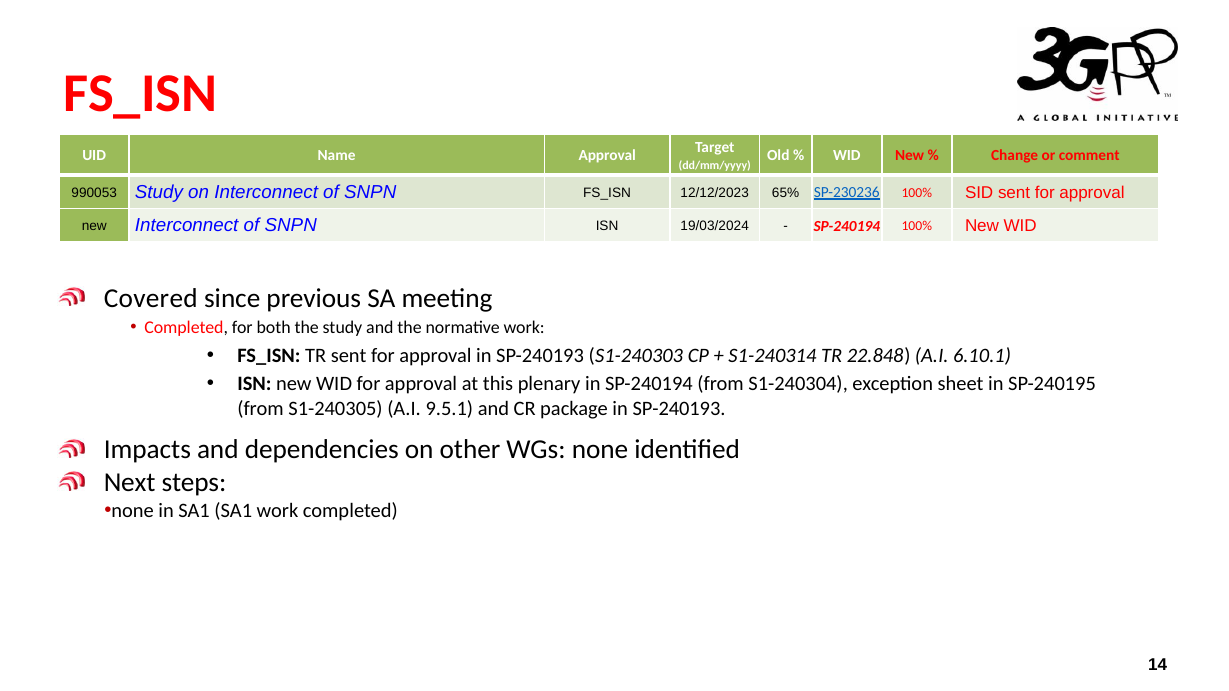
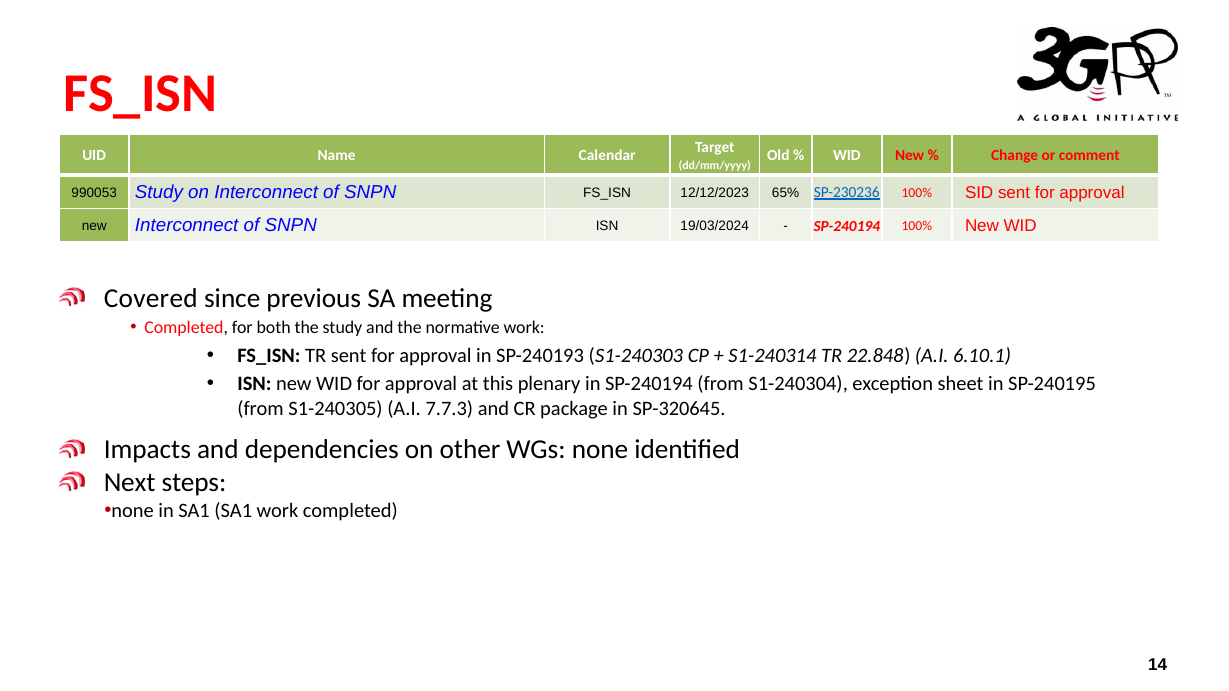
Name Approval: Approval -> Calendar (607, 156)
9.5.1: 9.5.1 -> 7.7.3 (449, 409)
package in SP-240193: SP-240193 -> SP-320645 (679, 409)
